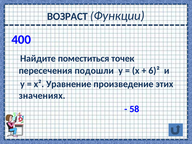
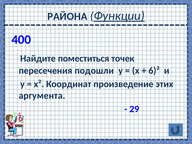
ВОЗРАСТ: ВОЗРАСТ -> РАЙОНА (67, 16)
Функции underline: none -> present (119, 16)
Уравнение: Уравнение -> Координат (69, 84)
значениях: значениях -> аргумента (42, 96)
58: 58 -> 29 (134, 109)
